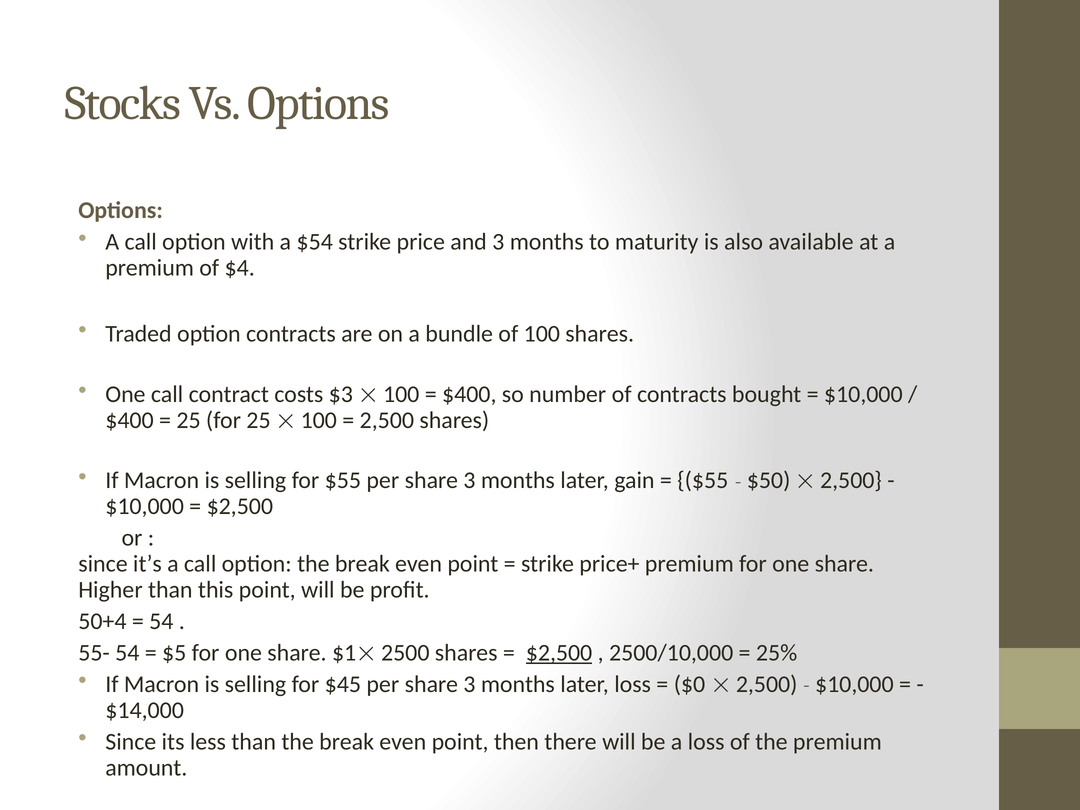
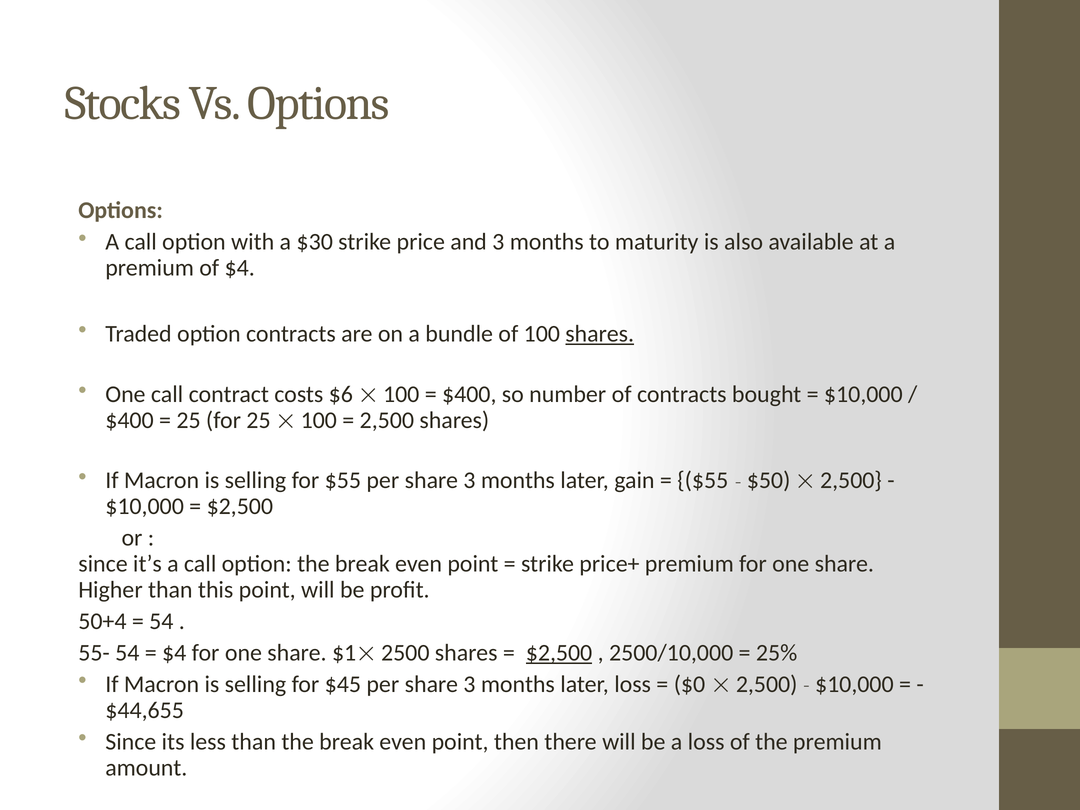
$54: $54 -> $30 (315, 242)
shares underline: none -> present (600, 334)
$3: $3 -> $6 (341, 394)
$5: $5 -> $4 (174, 653)
$14,000: $14,000 -> $44,655 (145, 710)
